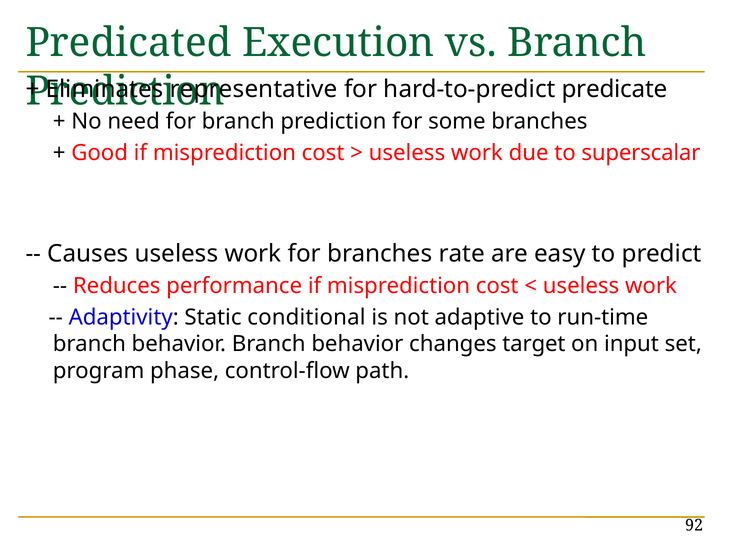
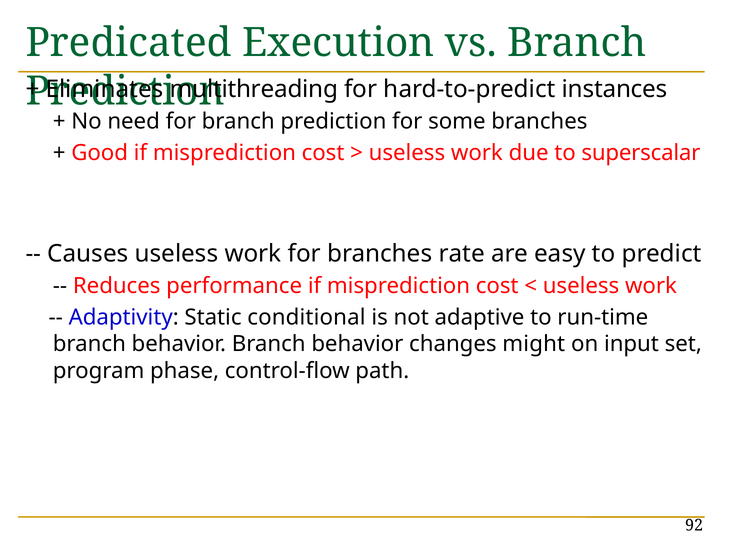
representative: representative -> multithreading (254, 89)
predicate: predicate -> instances (615, 89)
target: target -> might (534, 344)
